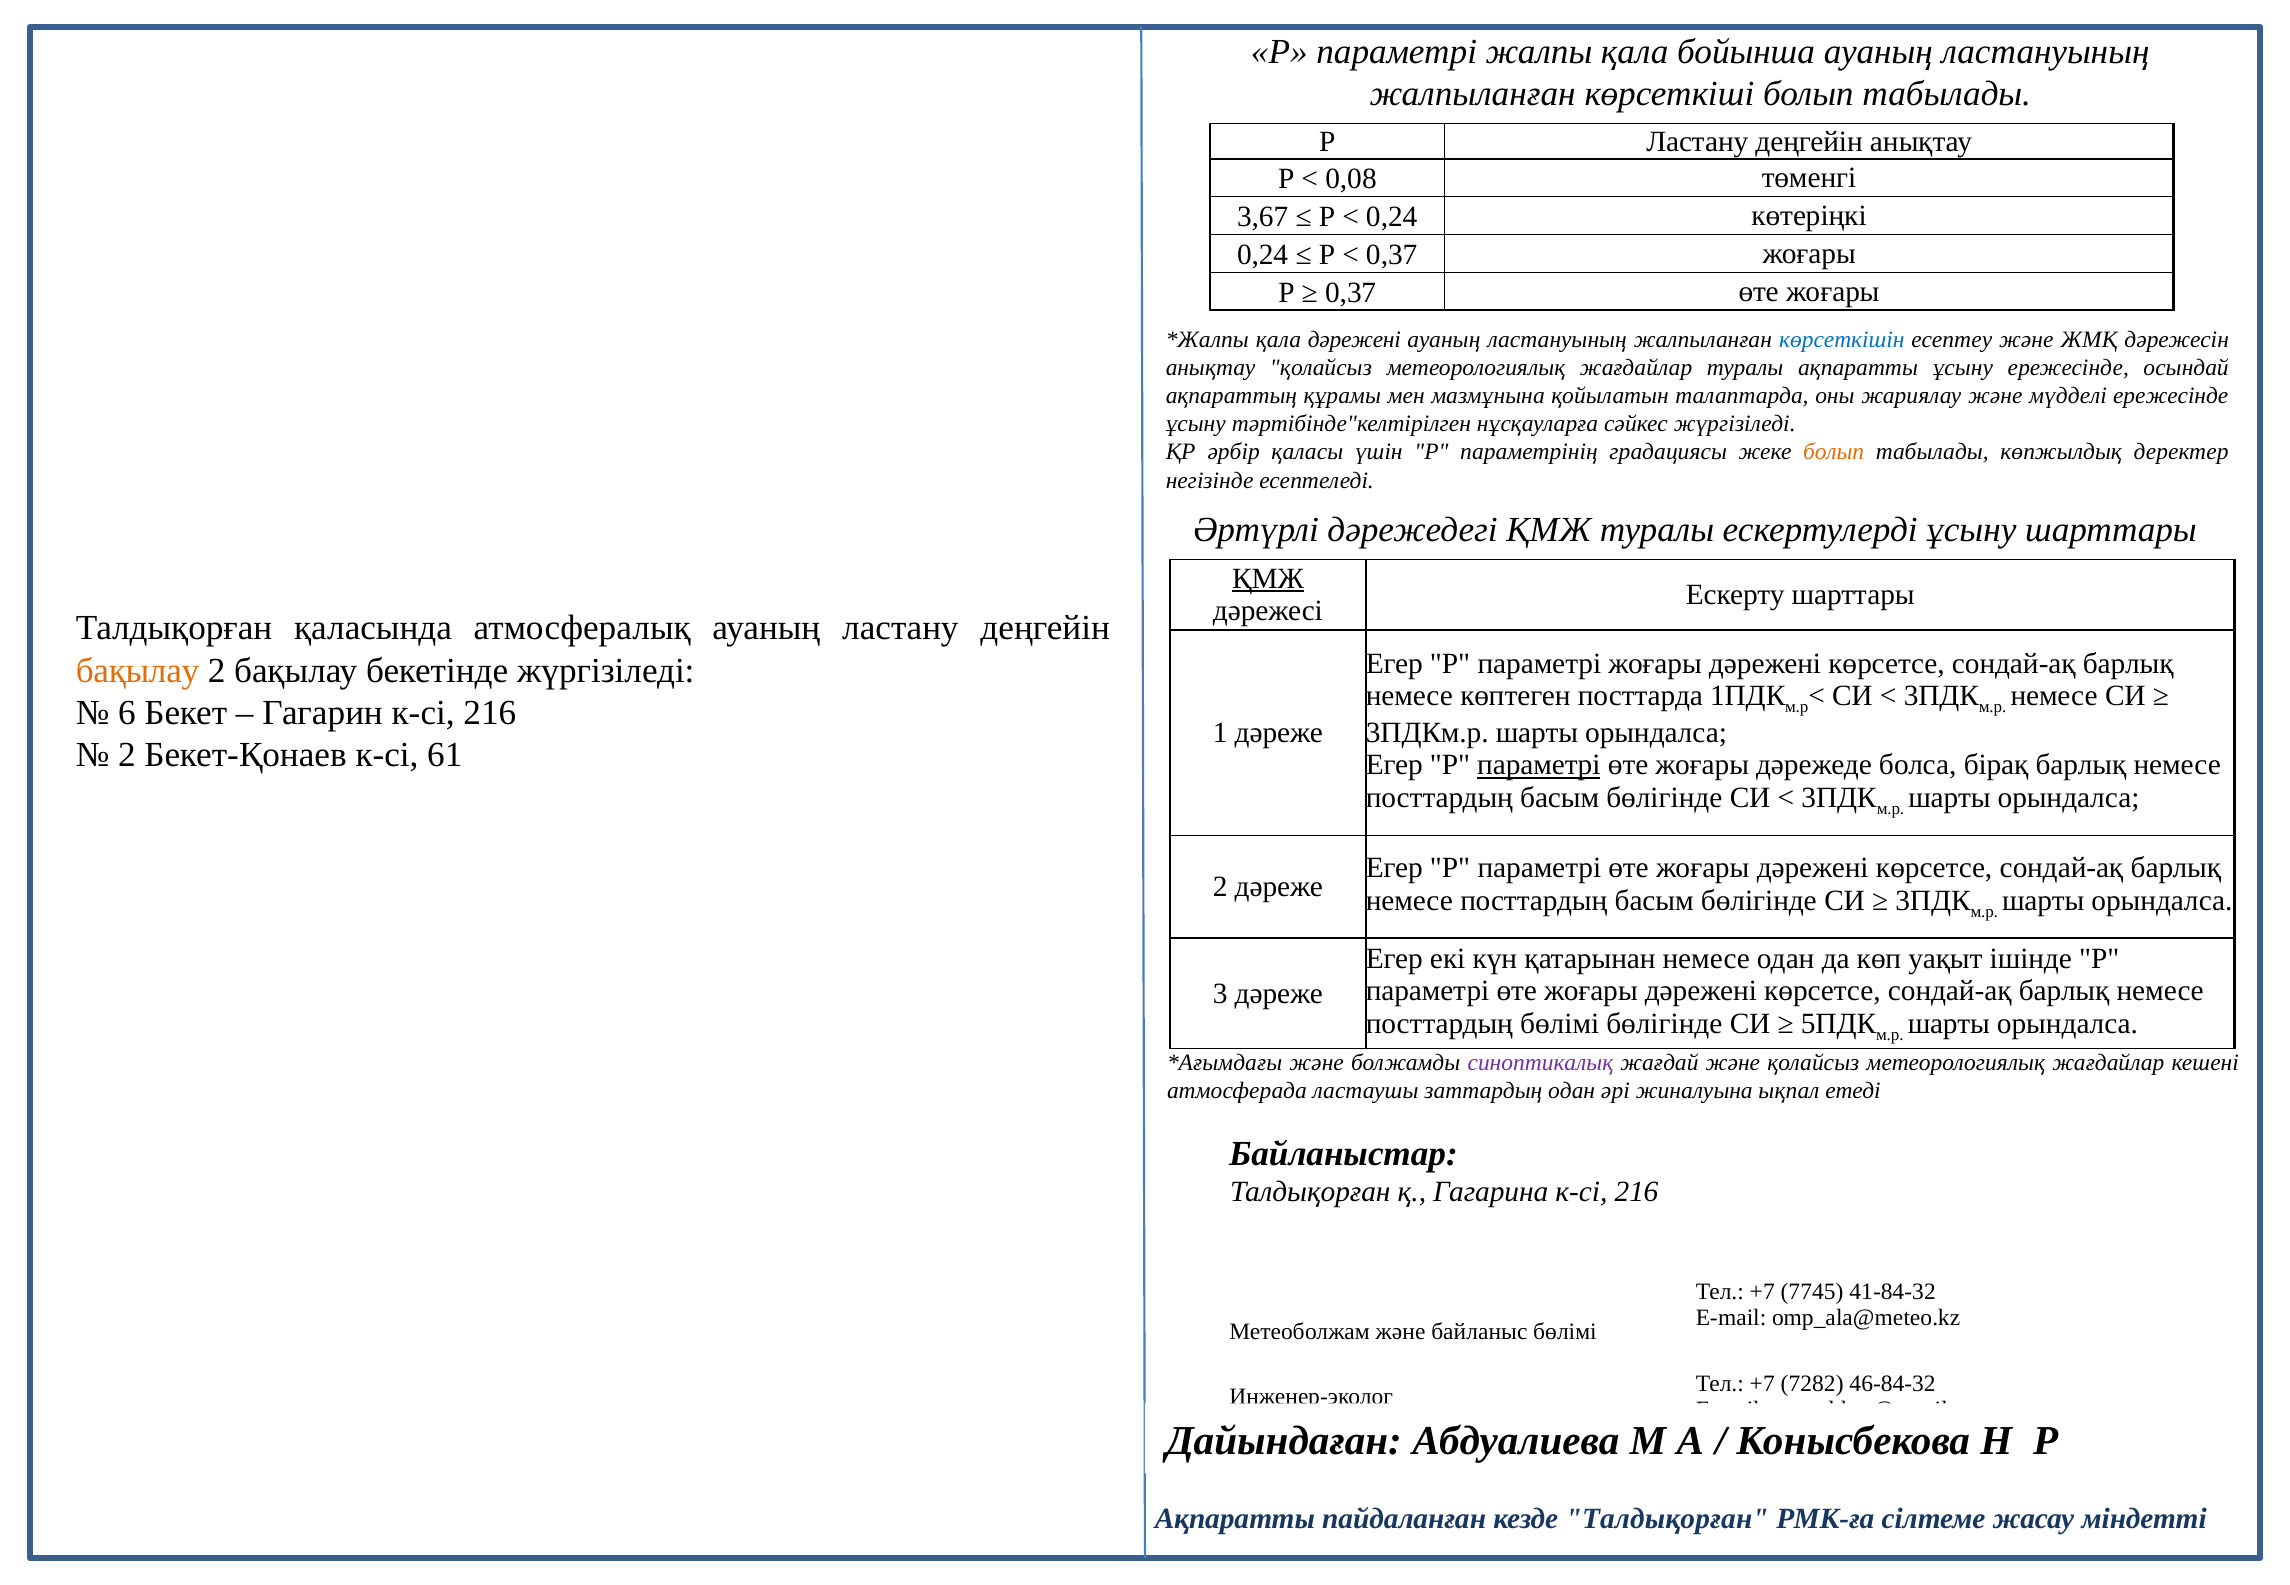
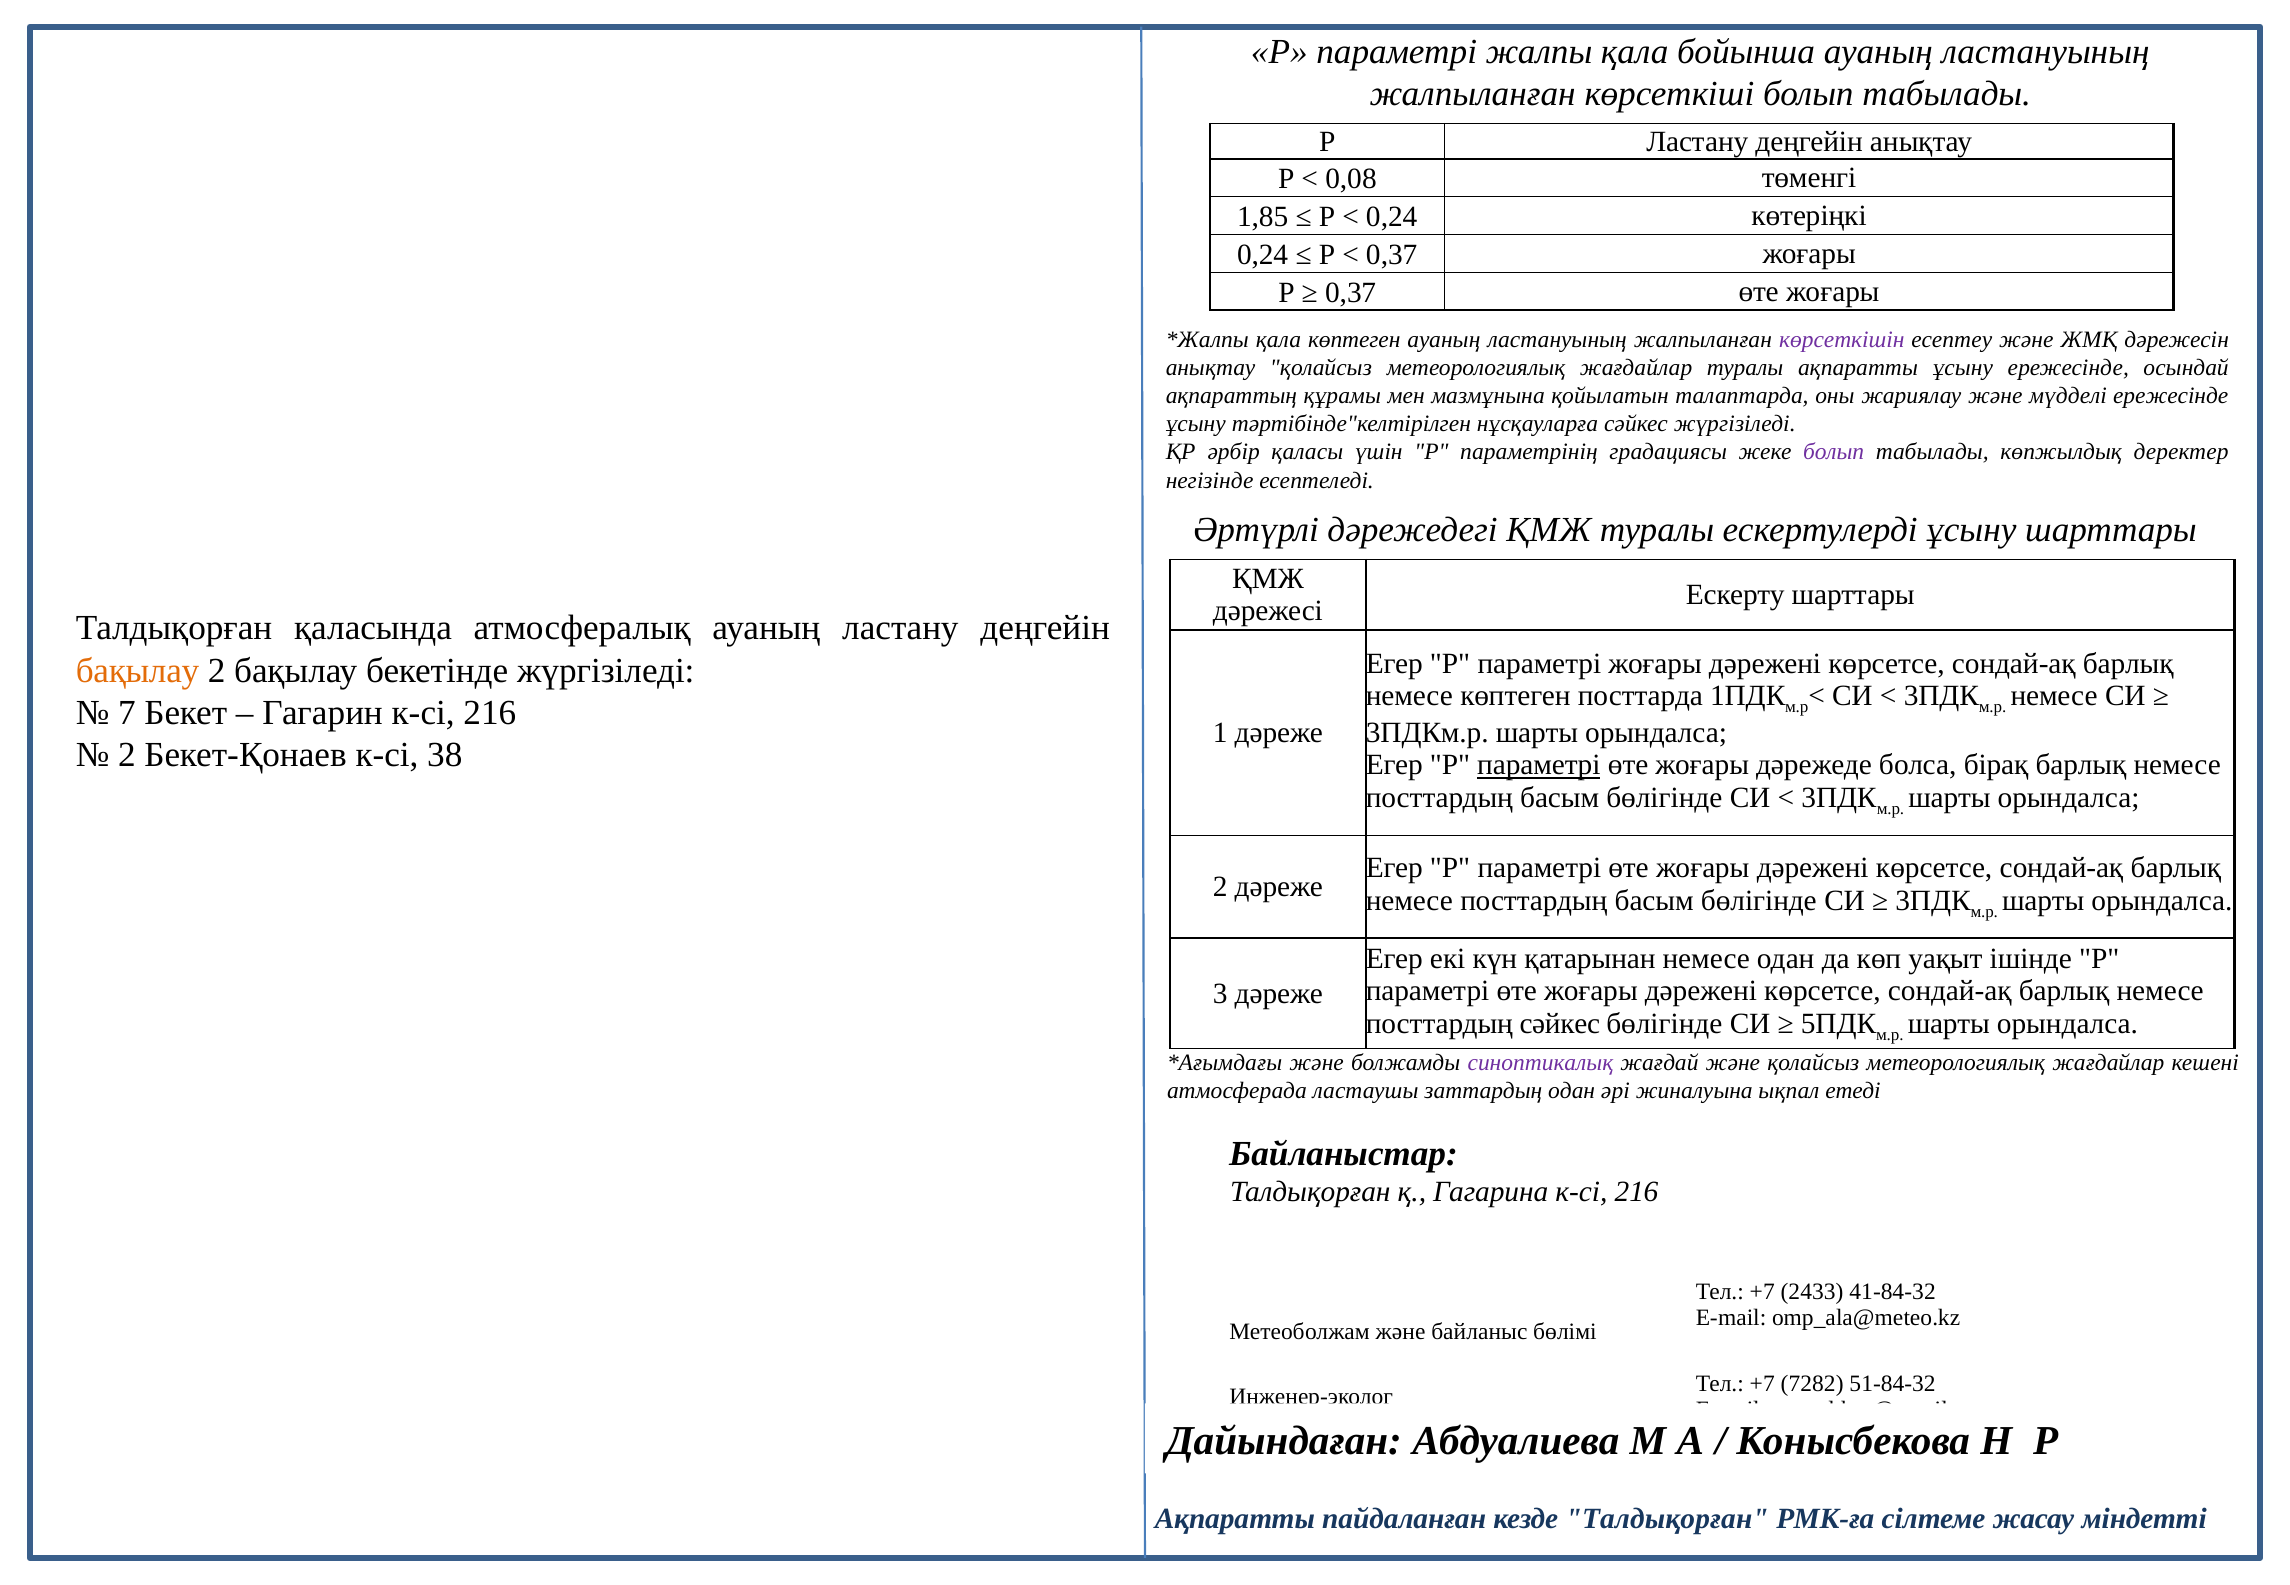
3,67: 3,67 -> 1,85 (1263, 217)
қала дәрежені: дәрежені -> көптеген (1354, 340)
көрсеткішін colour: blue -> purple (1842, 340)
болып colour: orange -> purple (1834, 452)
ҚМЖ underline: present -> none (1268, 579)
6: 6 -> 7 (127, 713)
61: 61 -> 38 (445, 755)
посттардың бөлімі: бөлімі -> сәйкес (1560, 1024)
7745: 7745 -> 2433 (1812, 1293)
46-84-32: 46-84-32 -> 51-84-32 (1893, 1384)
